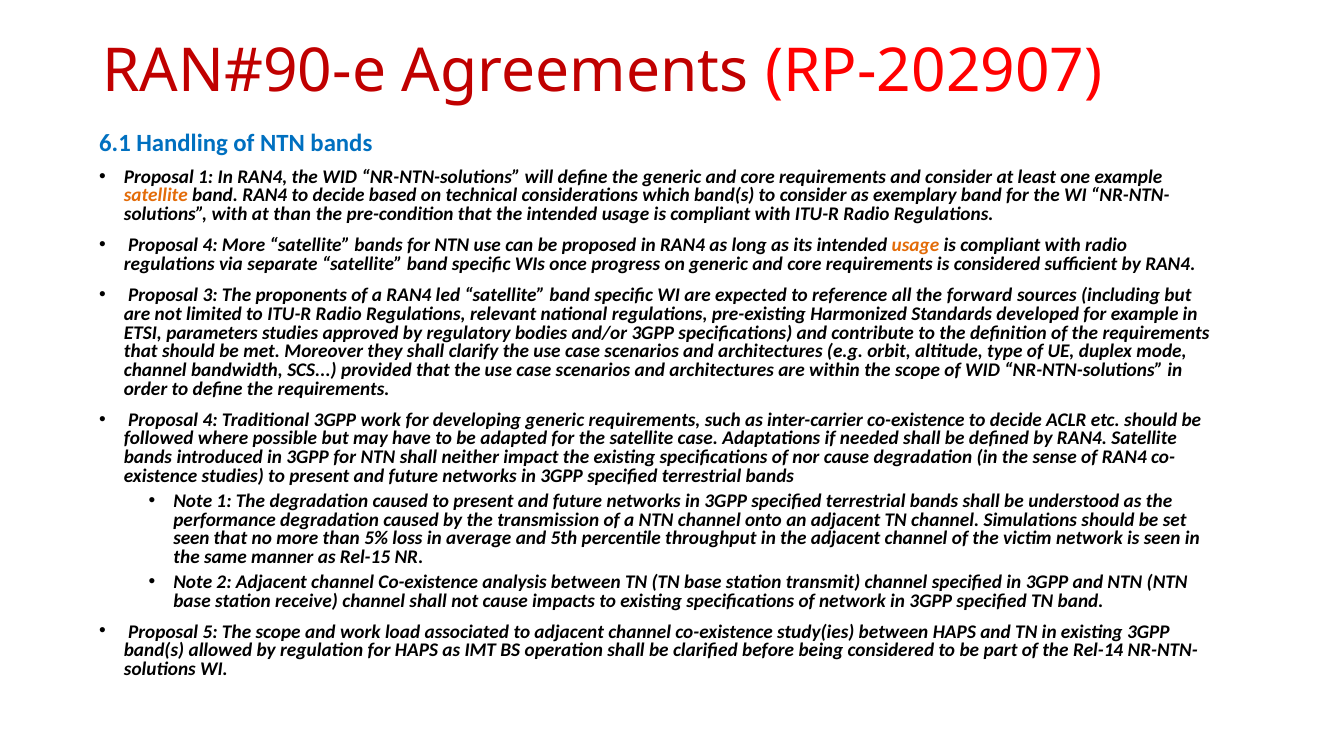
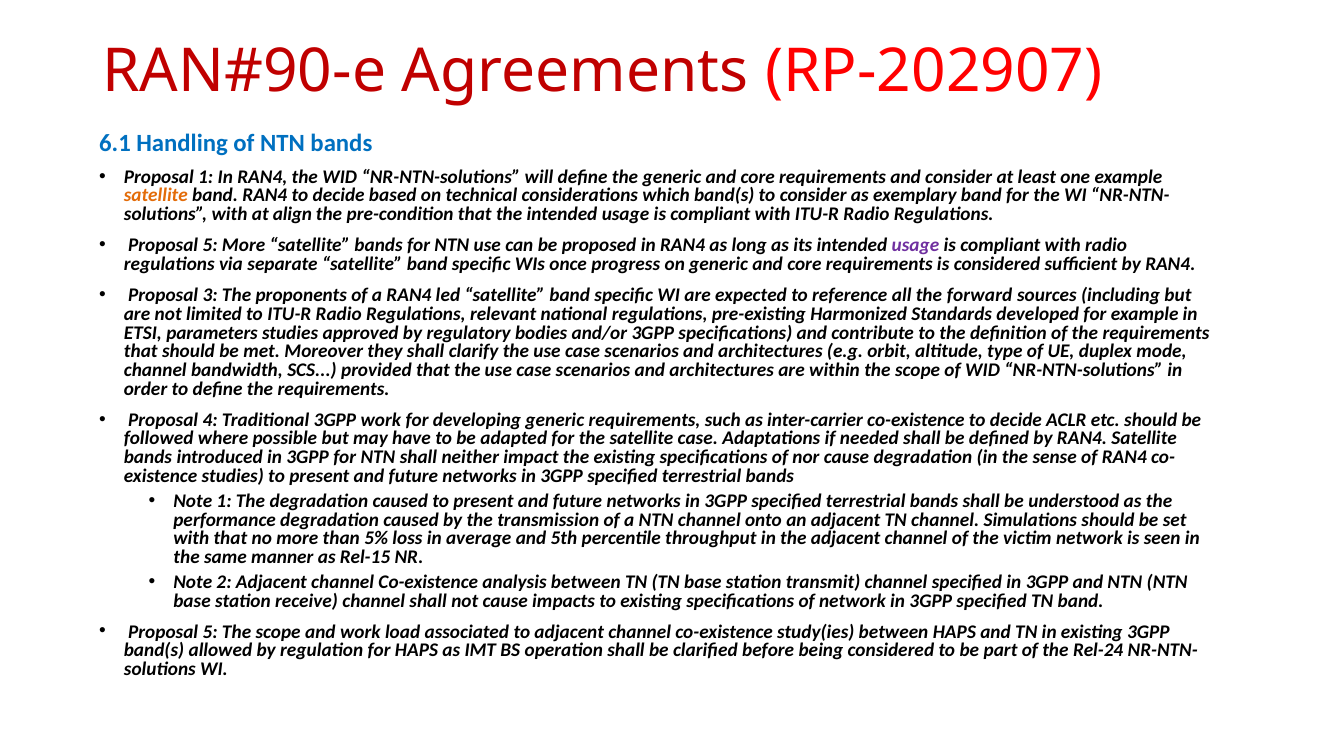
at than: than -> align (292, 214)
4: 4 -> 5 (210, 245)
usage colour: orange -> purple (915, 245)
seen: seen -> with (191, 538)
Rel-14: Rel-14 -> Rel-24 (1098, 650)
